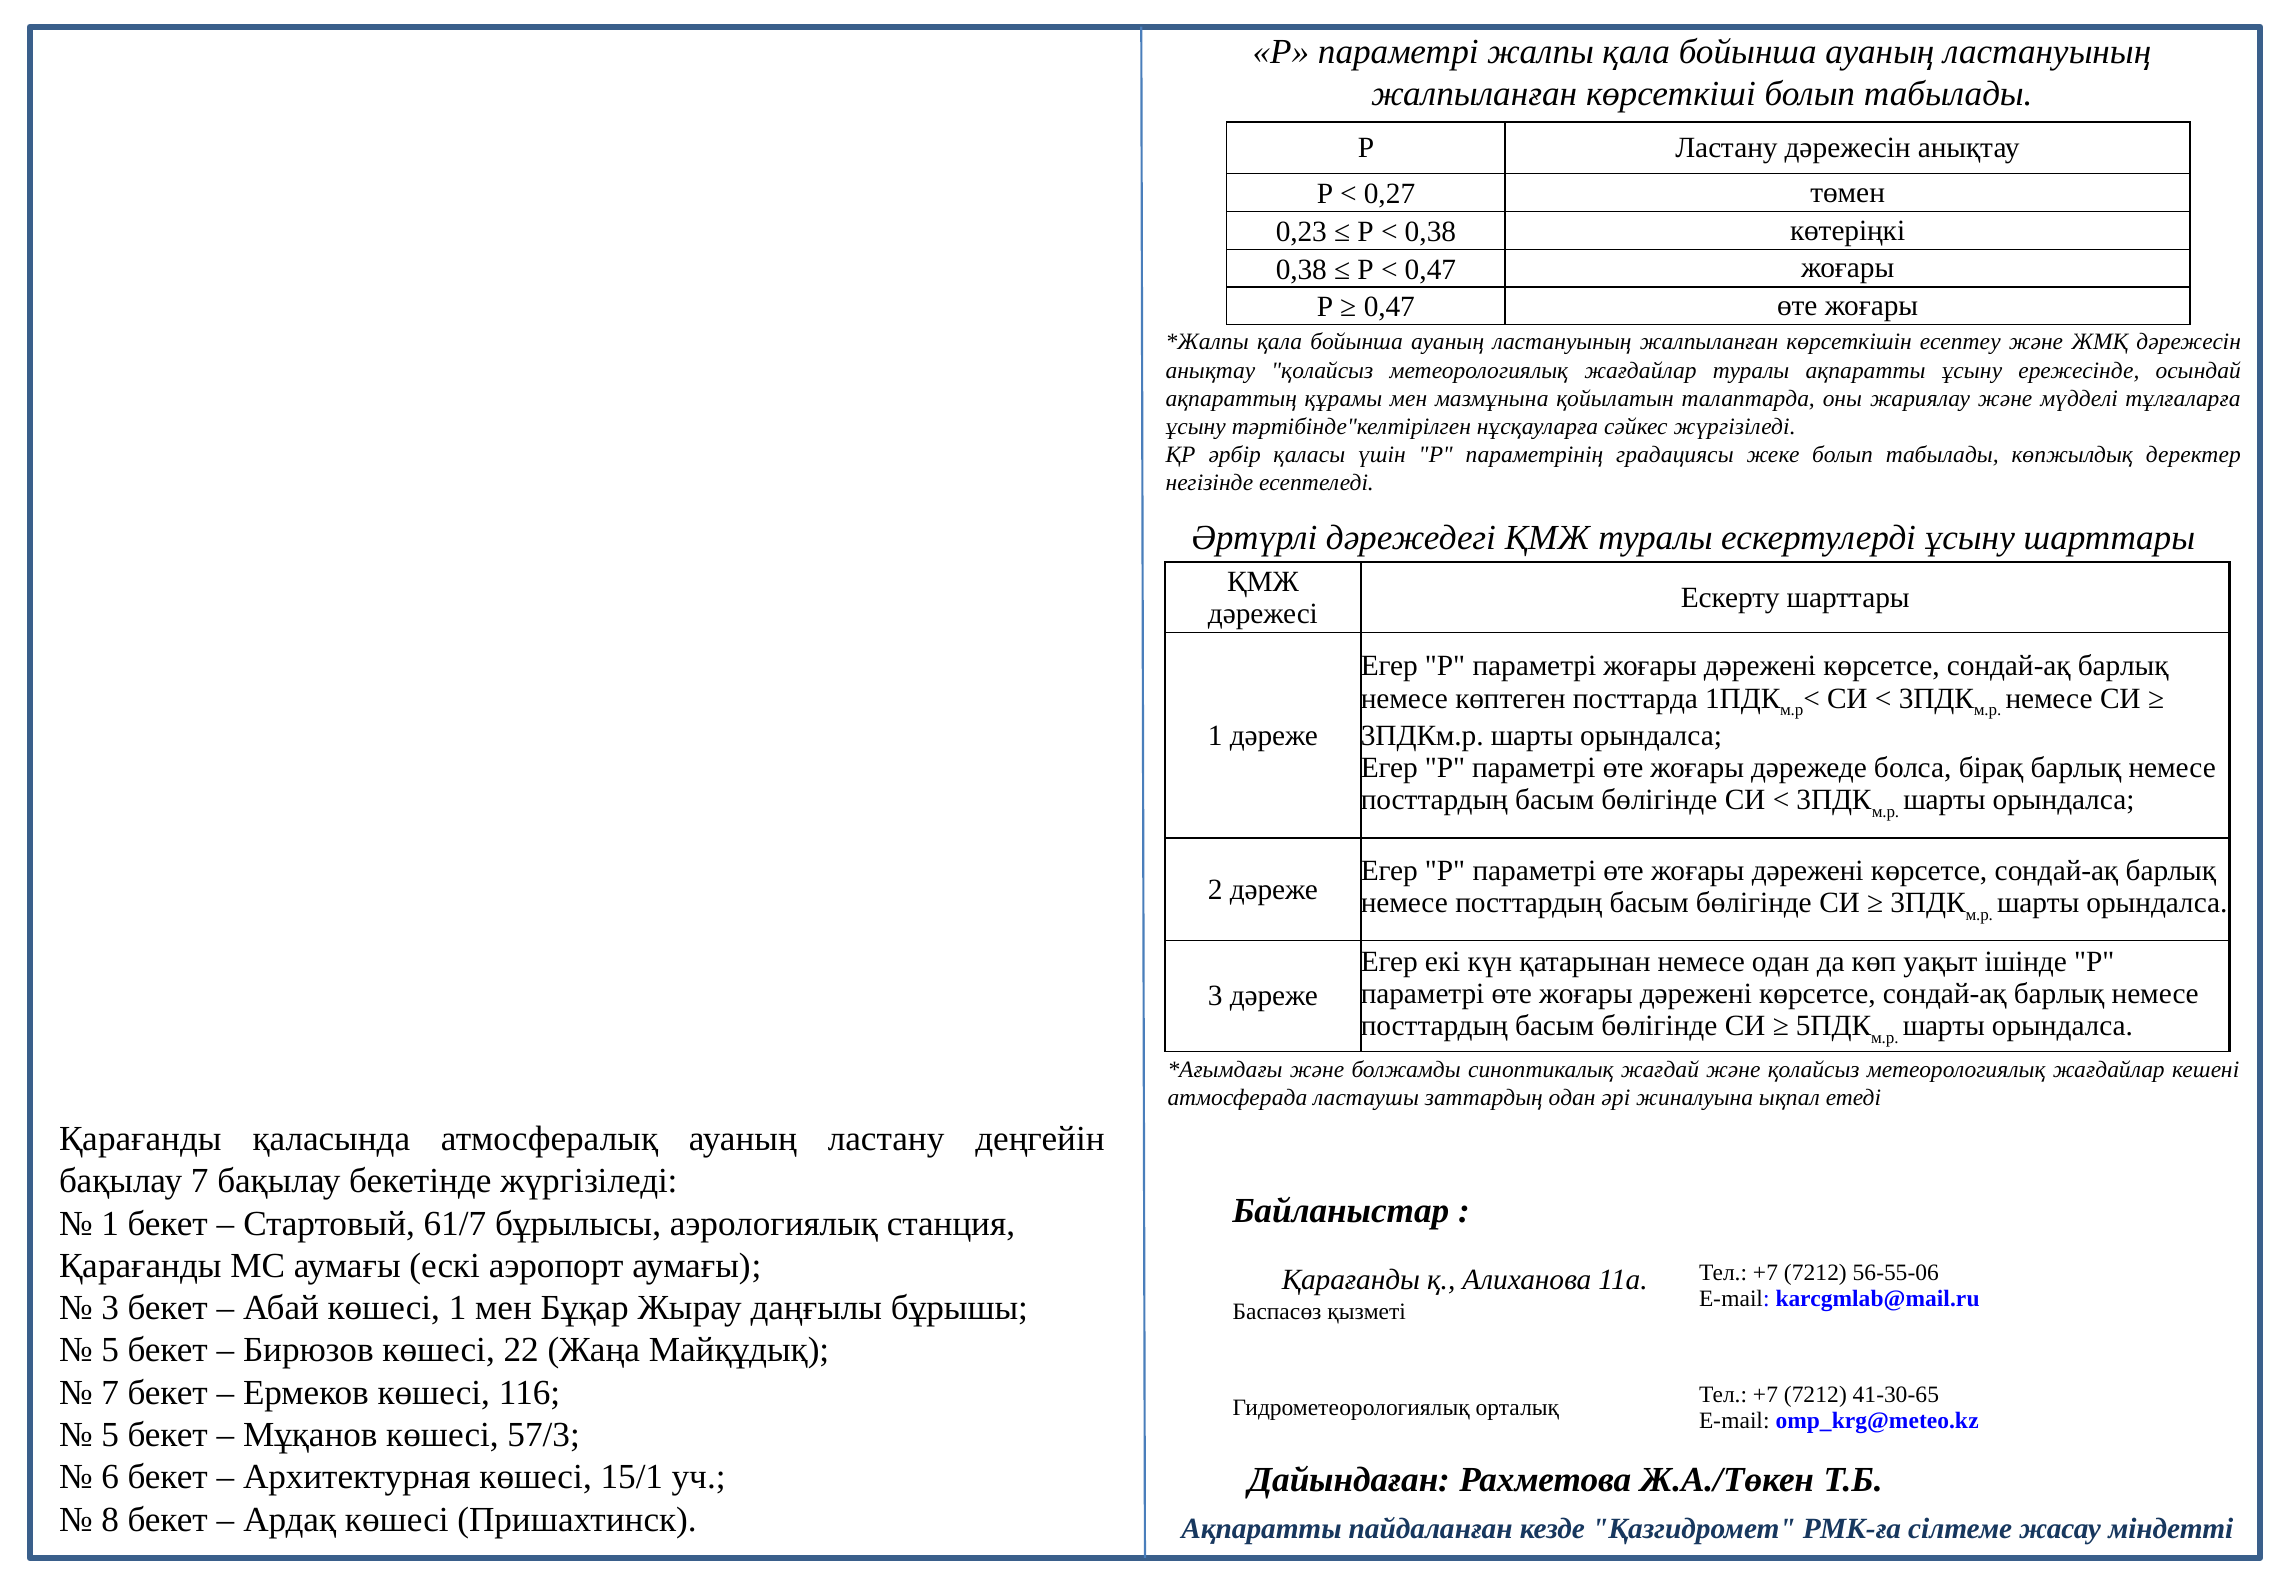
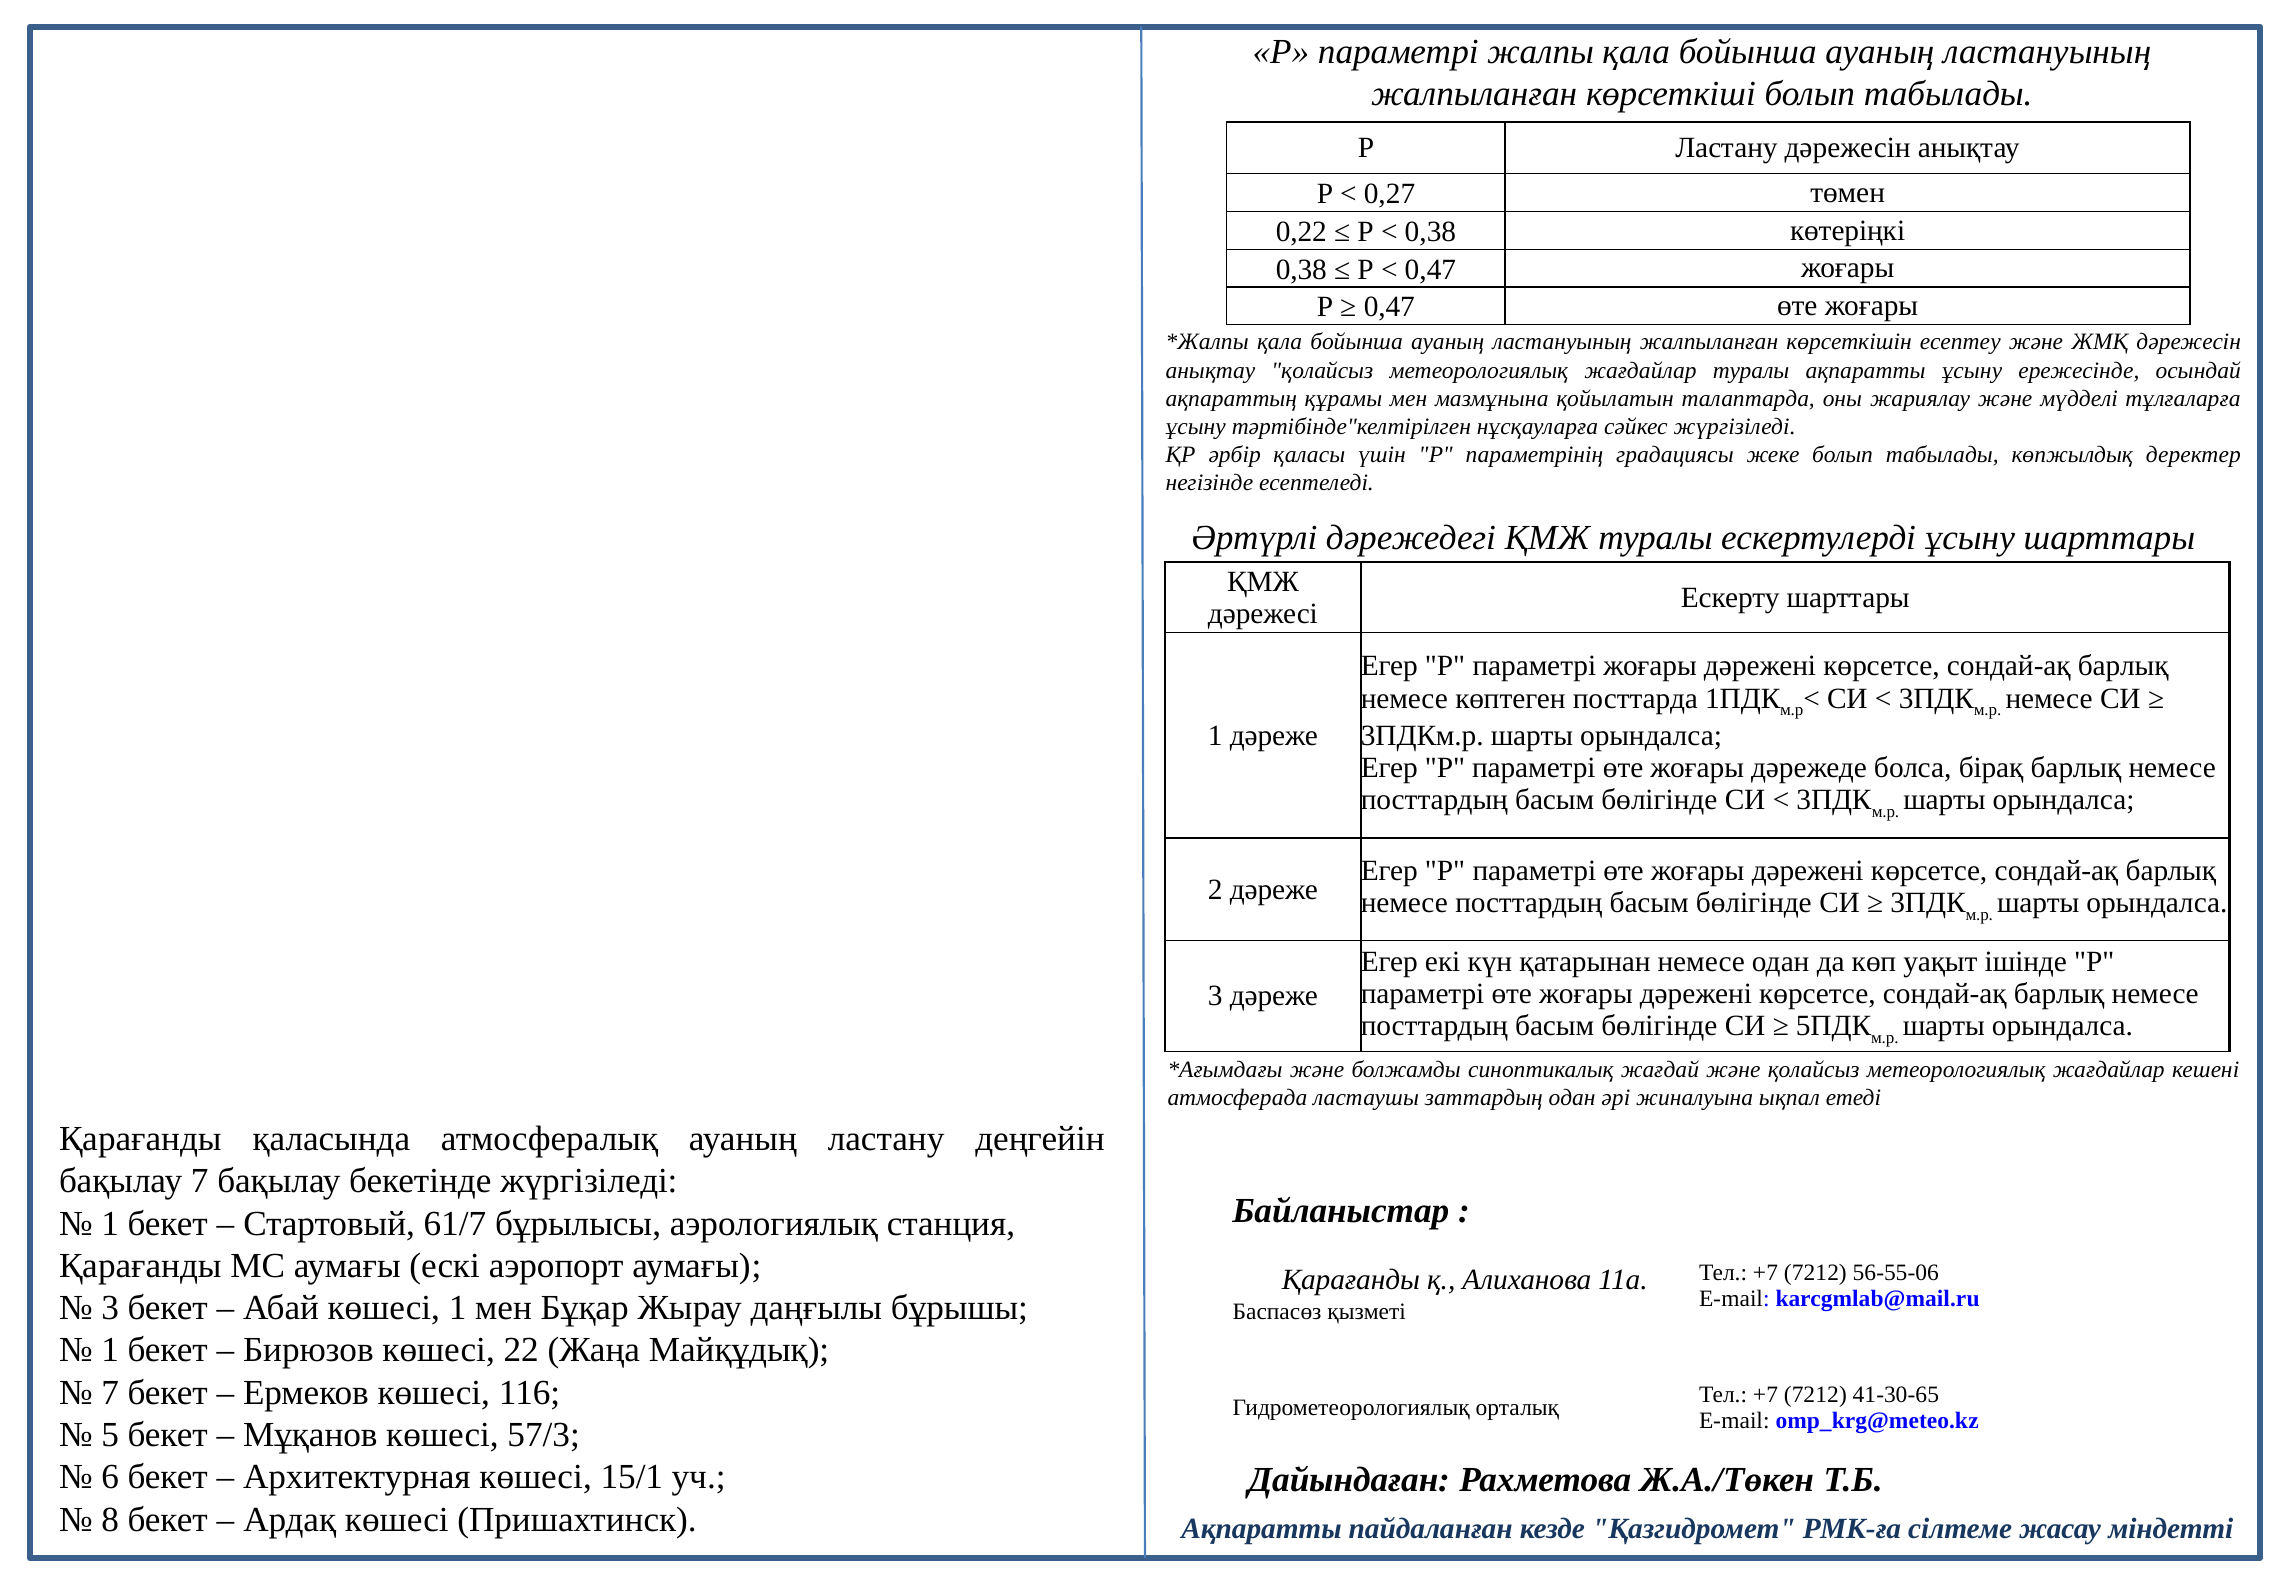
0,23: 0,23 -> 0,22 (1301, 232)
5: 5 -> 1 (110, 1351)
